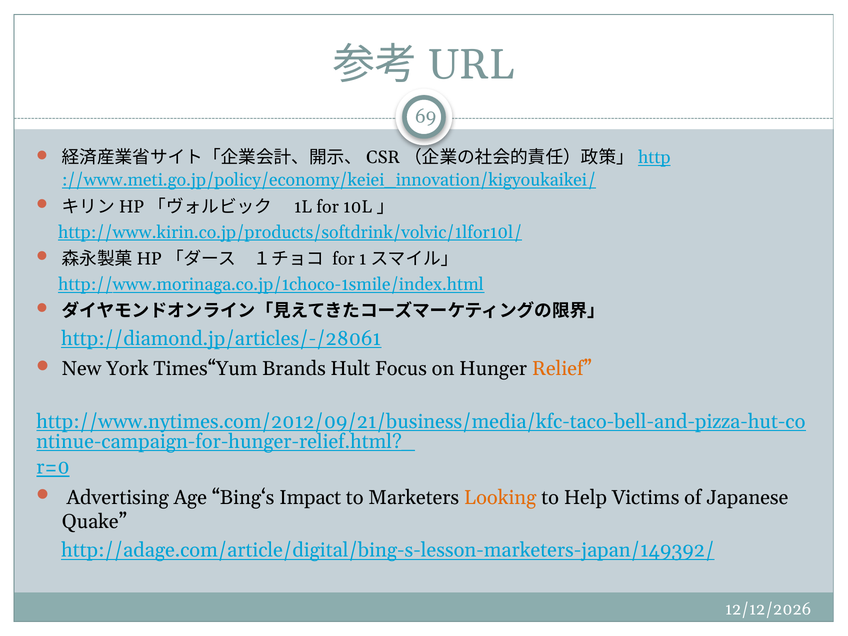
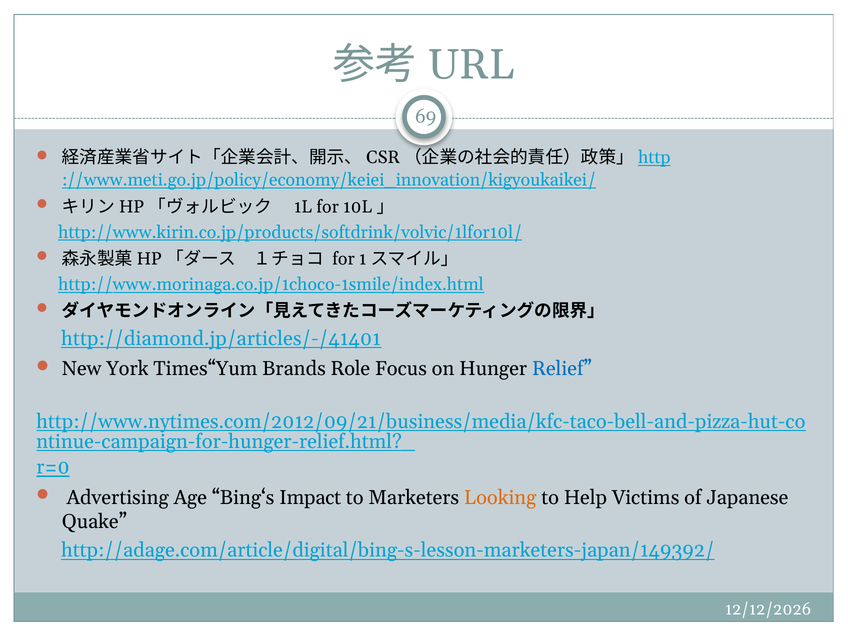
http://diamond.jp/articles/-/28061: http://diamond.jp/articles/-/28061 -> http://diamond.jp/articles/-/41401 (221, 339)
Hult: Hult -> Role (350, 369)
Relief colour: orange -> blue (562, 369)
